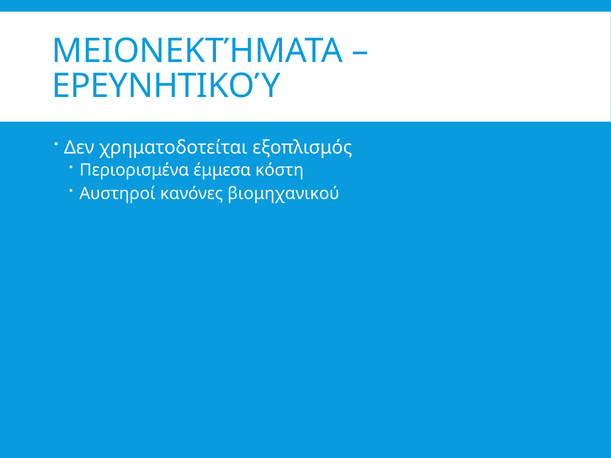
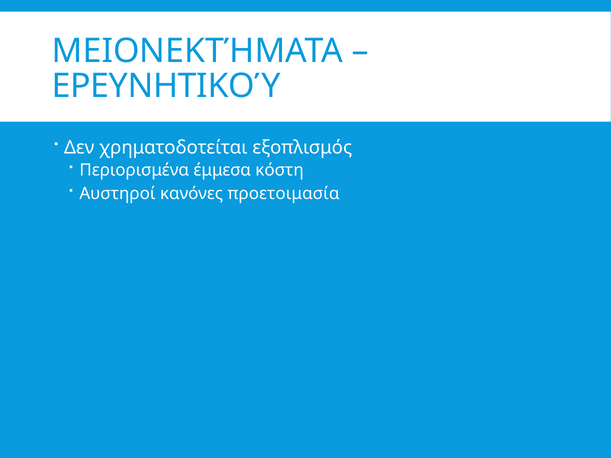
βιομηχανικού: βιομηχανικού -> προετοιμασία (283, 194)
